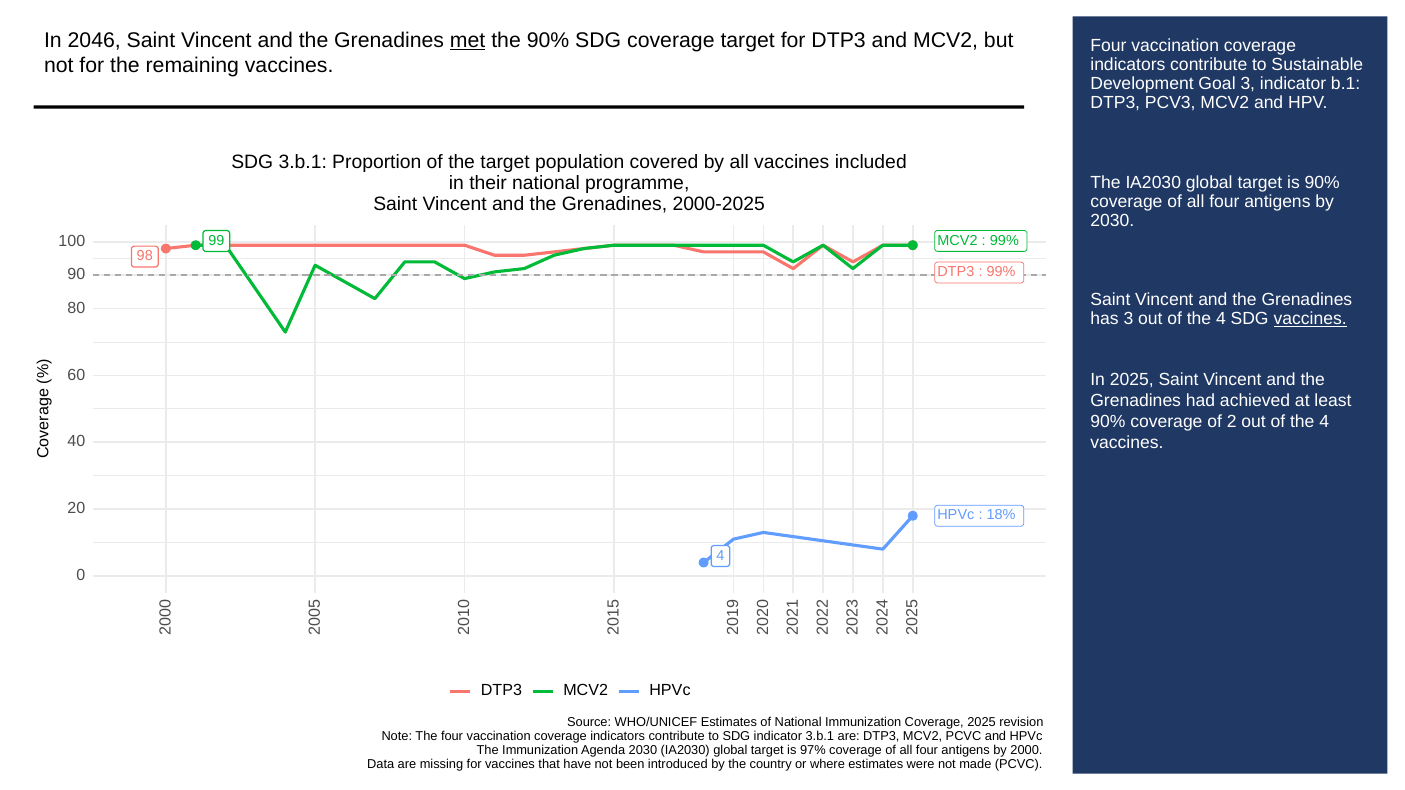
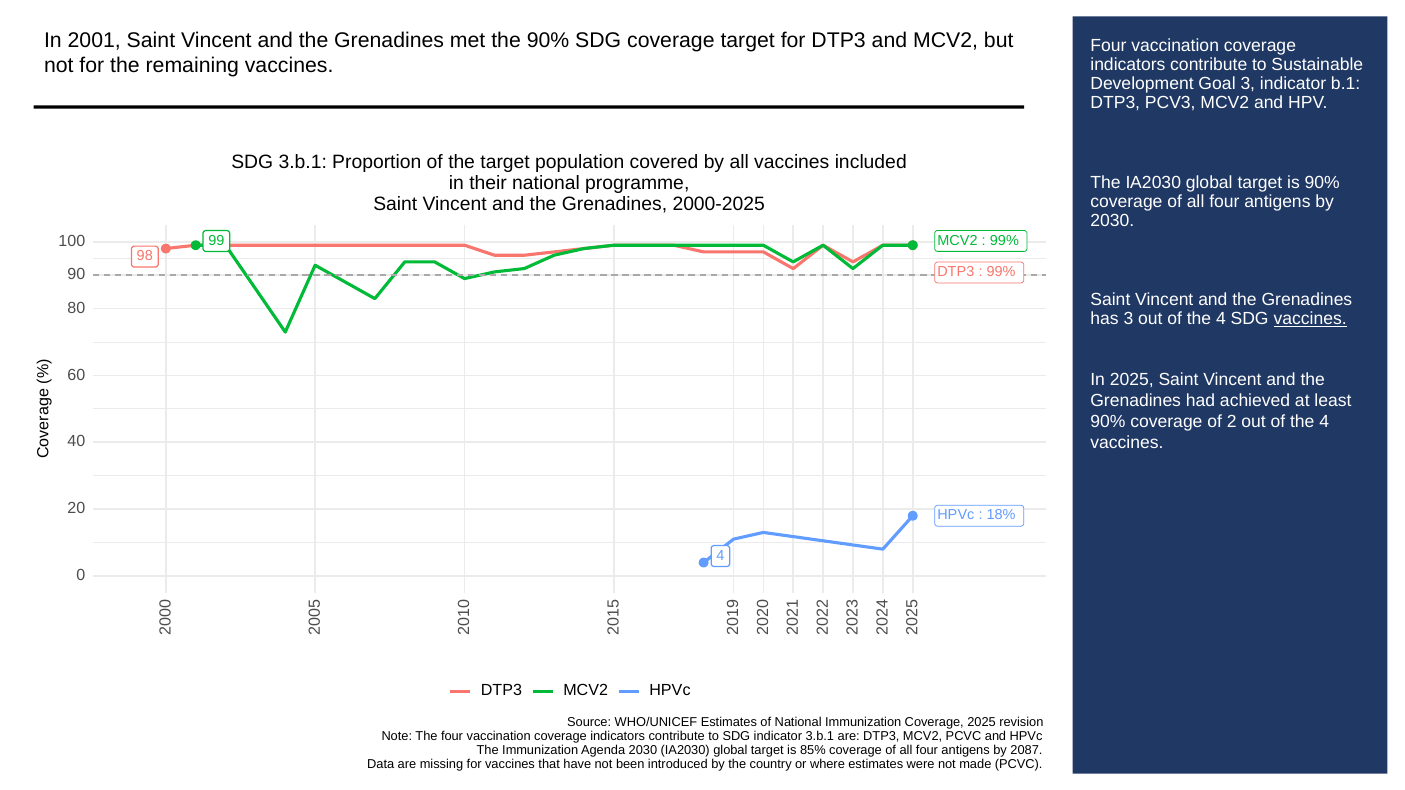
2046: 2046 -> 2001 (94, 40)
met underline: present -> none (468, 40)
97%: 97% -> 85% (813, 751)
2000: 2000 -> 2087 (1026, 751)
